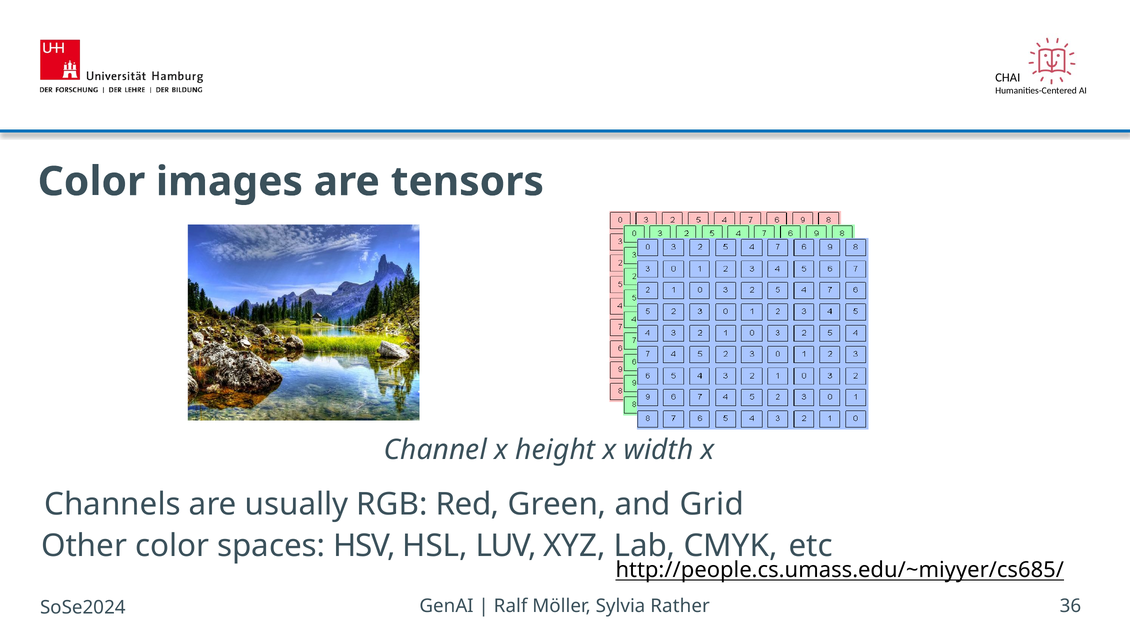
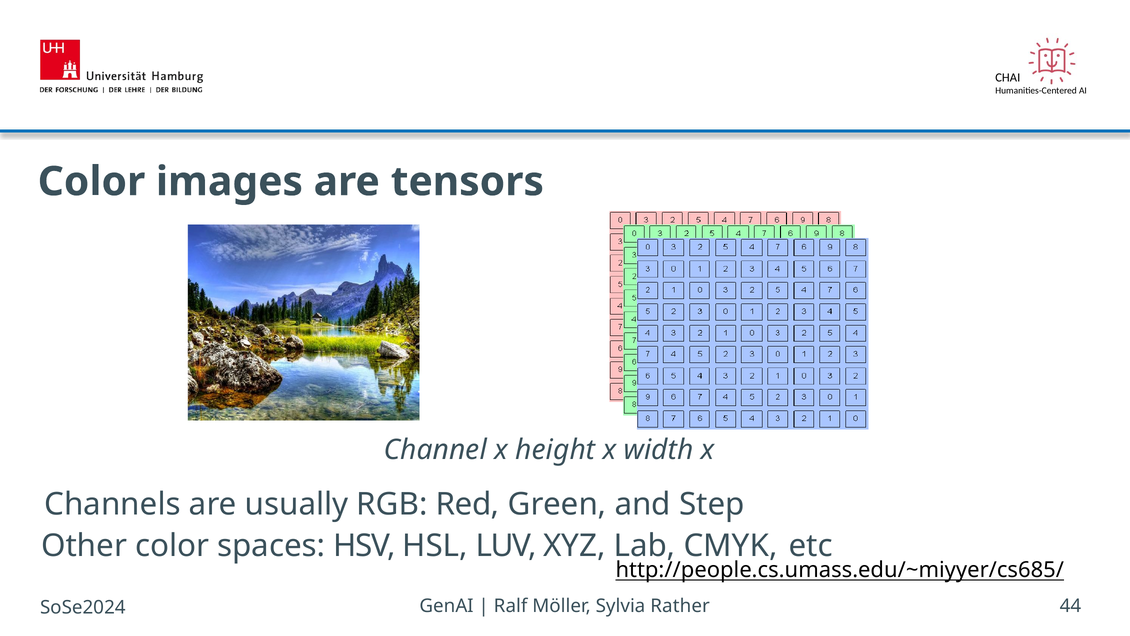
Grid: Grid -> Step (712, 504)
36: 36 -> 44 (1070, 606)
